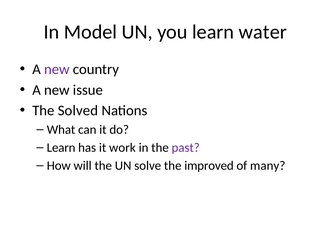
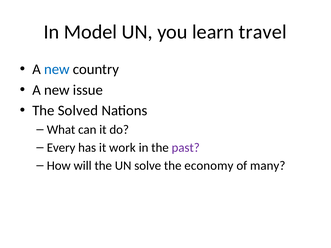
water: water -> travel (263, 32)
new colour: purple -> blue (57, 69)
Learn: Learn -> Every (61, 148)
improved: improved -> economy (209, 166)
